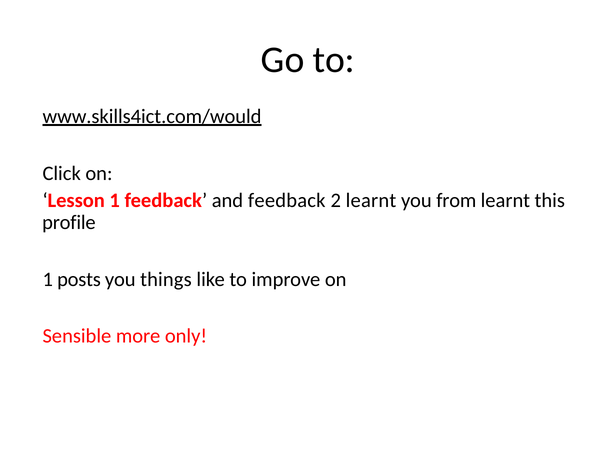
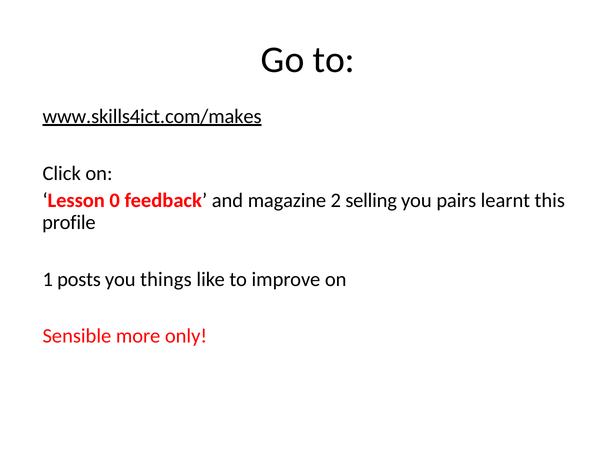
www.skills4ict.com/would: www.skills4ict.com/would -> www.skills4ict.com/makes (152, 116)
Lesson 1: 1 -> 0 (115, 200)
and feedback: feedback -> magazine (287, 200)
2 learnt: learnt -> selling (371, 200)
from: from -> pairs (456, 200)
